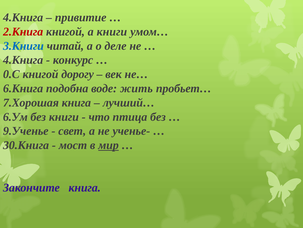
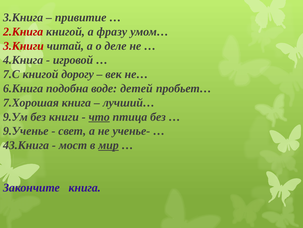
4.Книга: 4.Книга -> 3.Книга (23, 17)
а книги: книги -> фразу (112, 32)
3.Книги colour: blue -> red (23, 46)
конкурс: конкурс -> игровой (73, 60)
0.С: 0.С -> 7.С (11, 74)
жить: жить -> детей (136, 88)
6.Ум: 6.Ум -> 9.Ум (15, 116)
что underline: none -> present (99, 116)
30.Книга: 30.Книга -> 43.Книга (26, 145)
